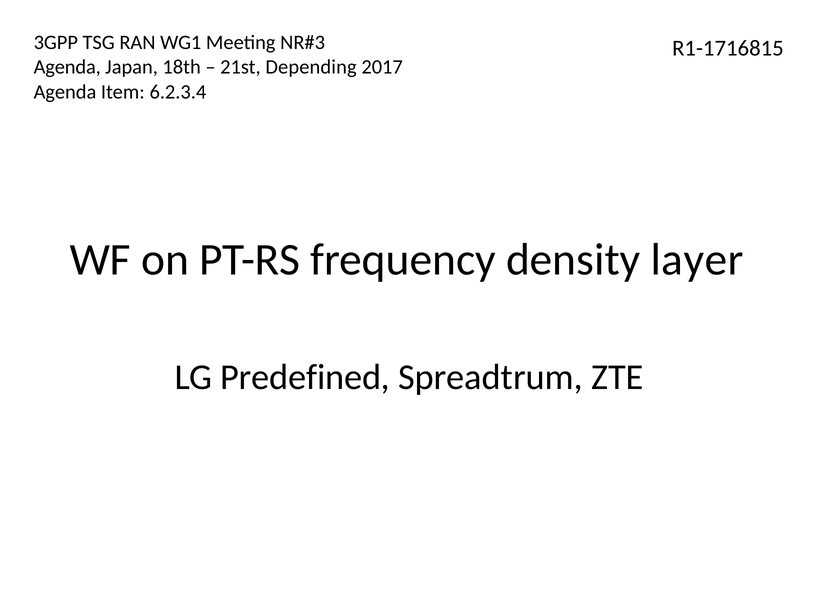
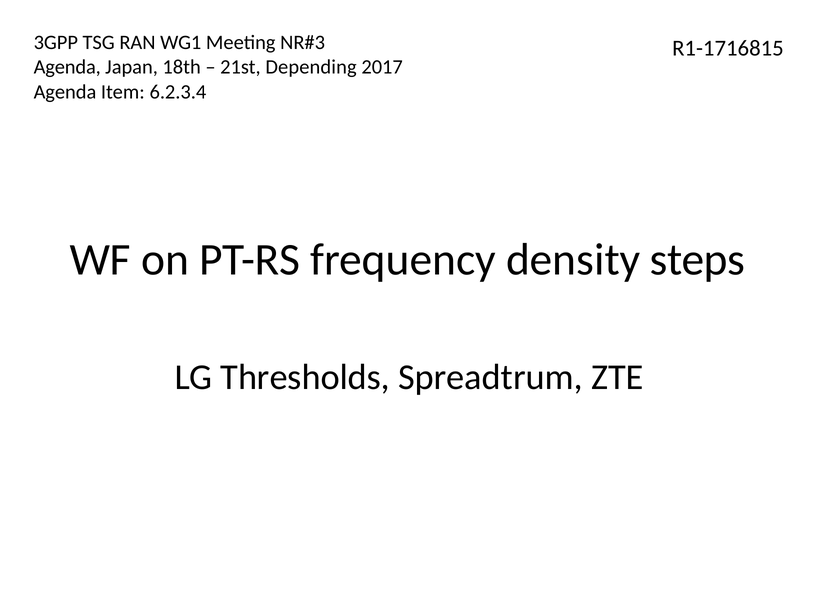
layer: layer -> steps (697, 260)
Predefined: Predefined -> Thresholds (305, 377)
